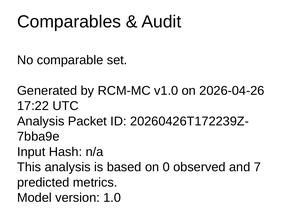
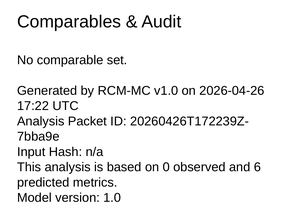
7: 7 -> 6 (257, 167)
